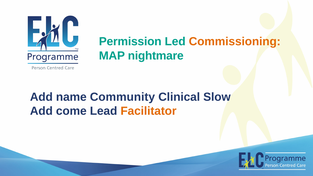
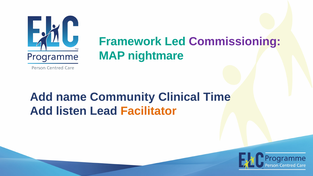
Permission: Permission -> Framework (130, 42)
Commissioning colour: orange -> purple (235, 42)
Slow: Slow -> Time (217, 97)
come: come -> listen (71, 111)
